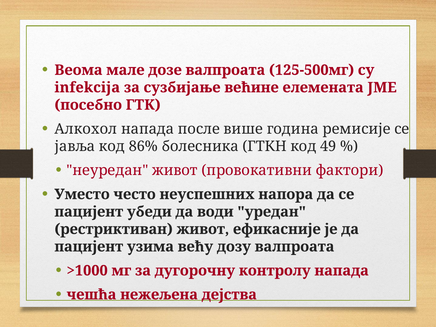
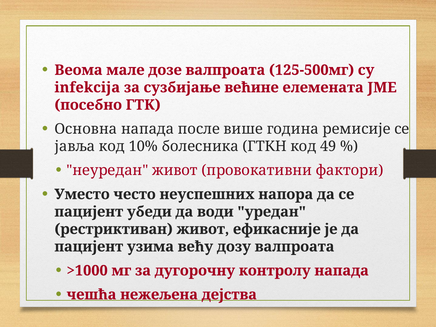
Алкохол: Алкохол -> Основна (86, 129)
86%: 86% -> 10% (143, 146)
